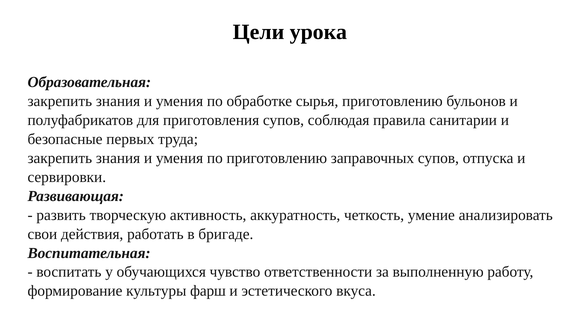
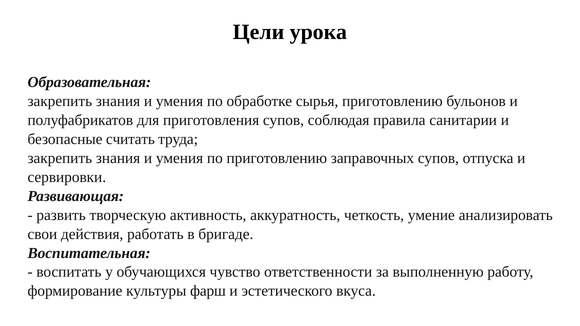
первых: первых -> считать (130, 139)
